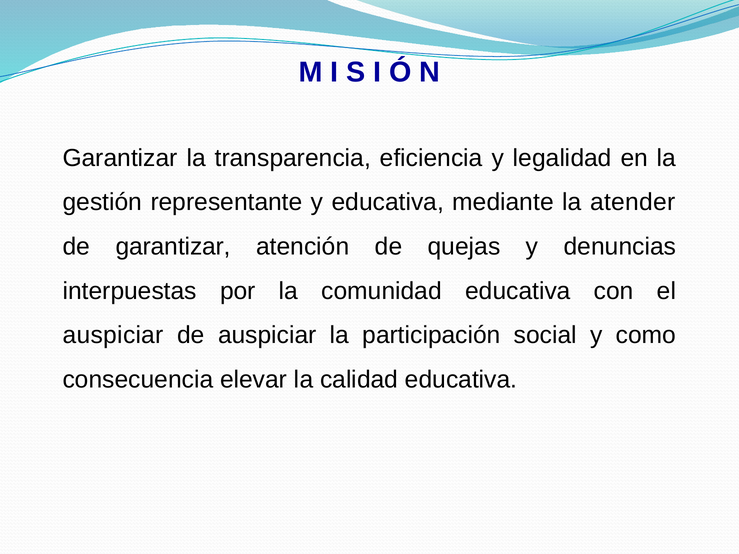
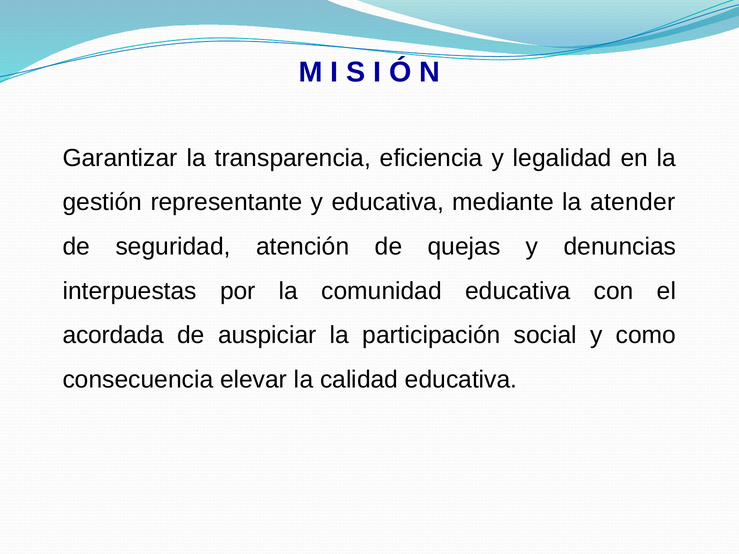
de garantizar: garantizar -> seguridad (173, 247)
auspiciar: auspiciar -> acordada (113, 335)
